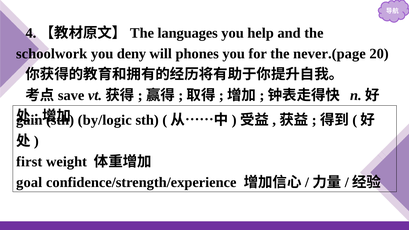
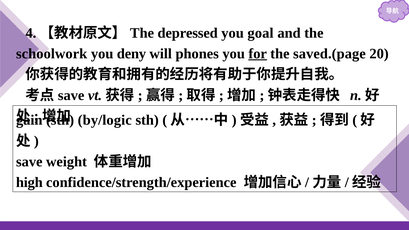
languages: languages -> depressed (188, 33)
help: help -> goal (261, 33)
for underline: none -> present (258, 54)
never.(page: never.(page -> saved.(page (329, 54)
first: first -> save (29, 162)
goal: goal -> high (29, 183)
